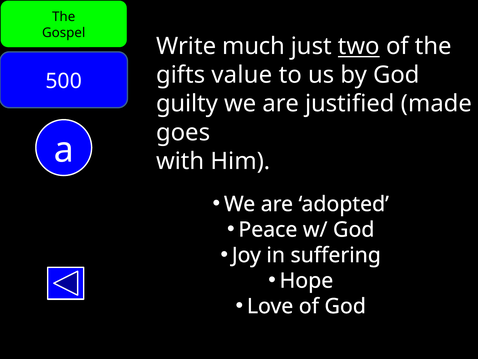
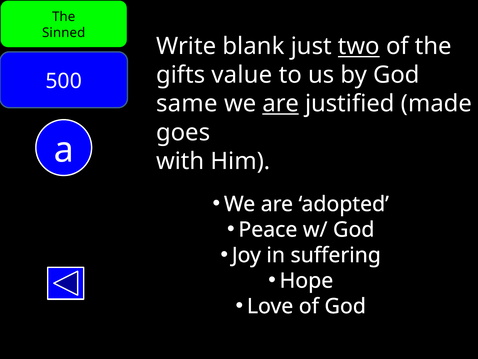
Gospel: Gospel -> Sinned (64, 33)
much: much -> blank (253, 46)
guilty: guilty -> same (187, 104)
are underline: none -> present (281, 104)
